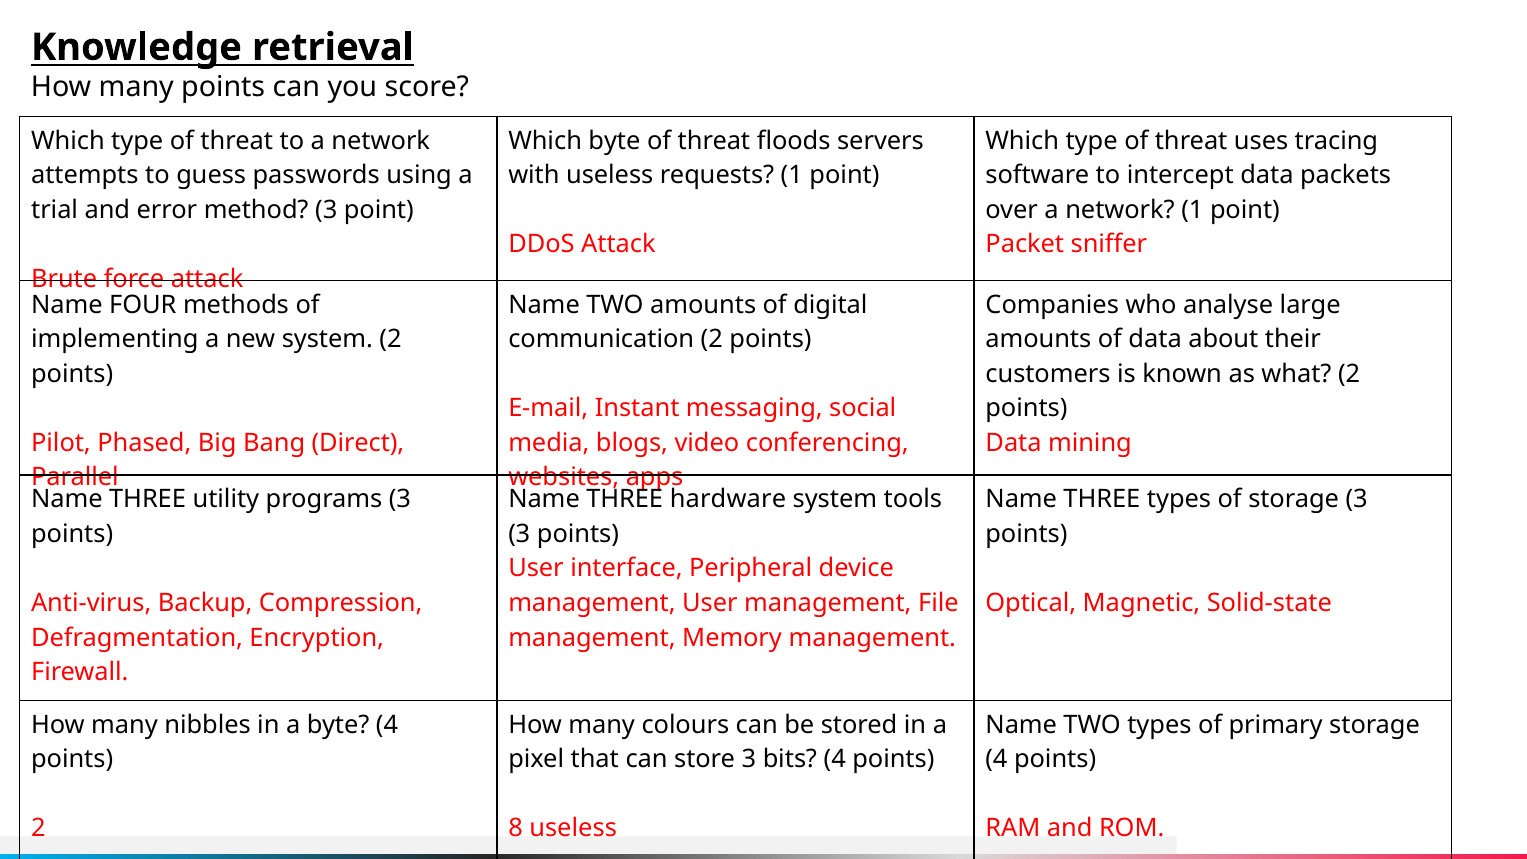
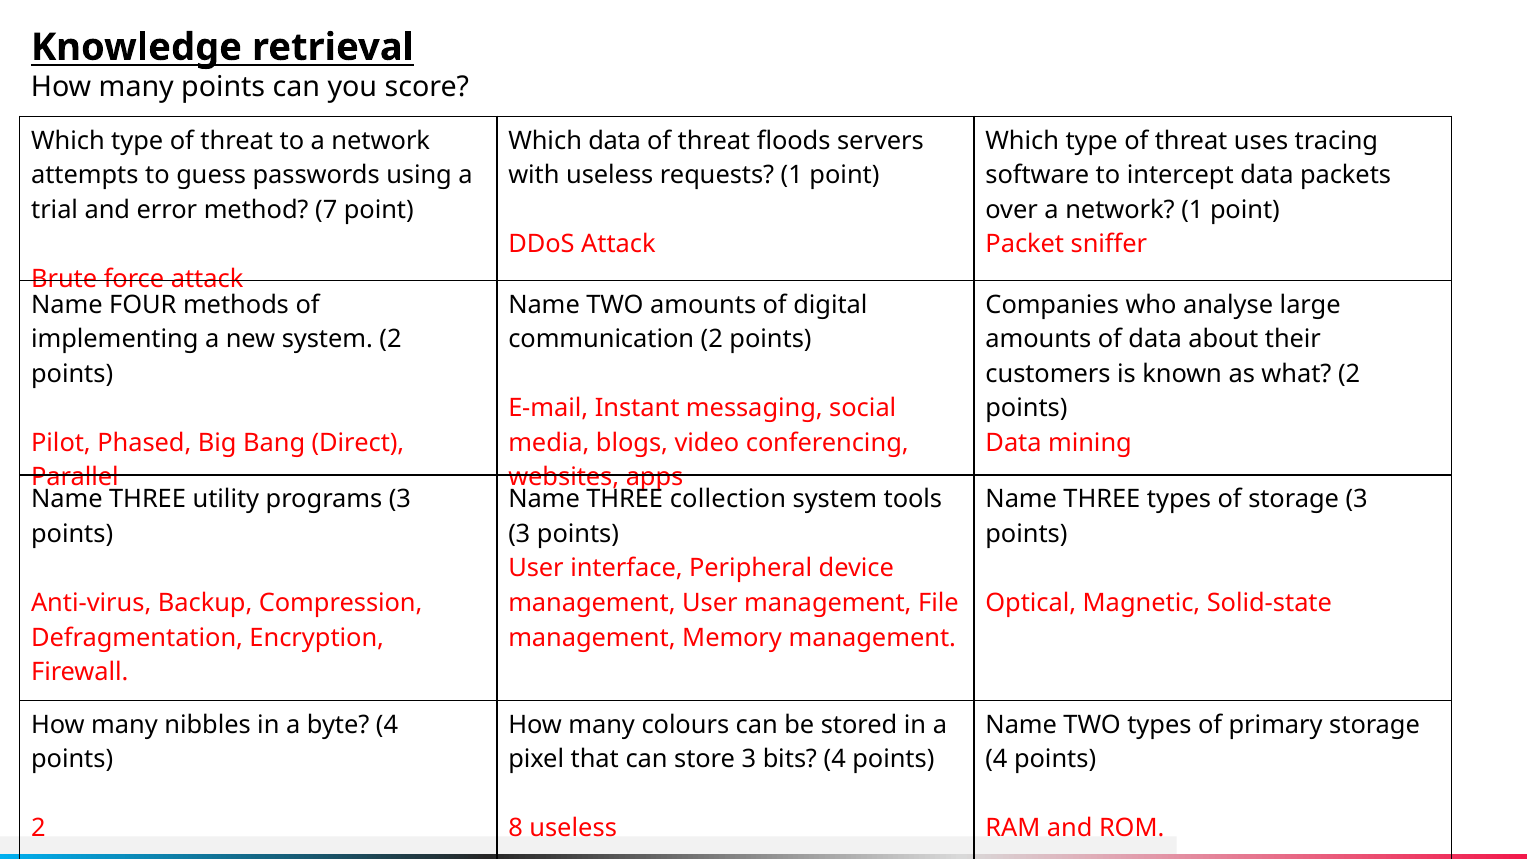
Which byte: byte -> data (615, 141)
method 3: 3 -> 7 (326, 210)
hardware: hardware -> collection (728, 499)
